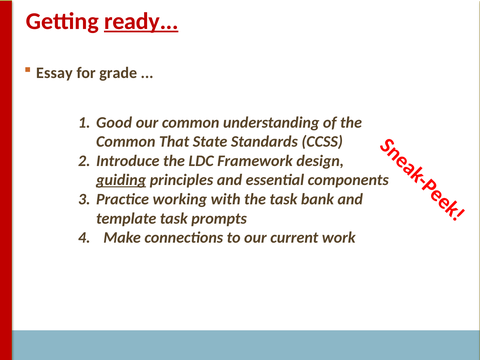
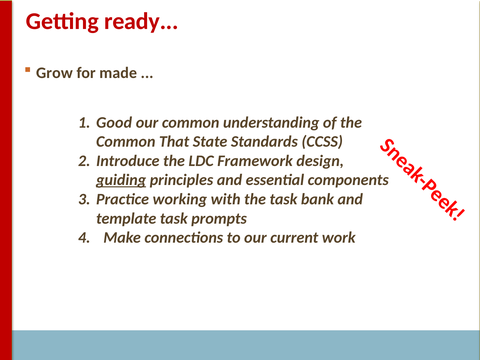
ready underline: present -> none (141, 21)
Essay: Essay -> Grow (54, 73)
grade: grade -> made (118, 73)
